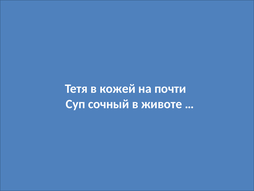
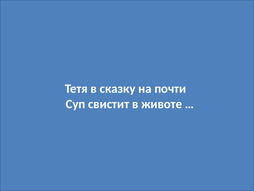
кожей: кожей -> сказку (118, 89)
сочный: сочный -> свистит (109, 104)
